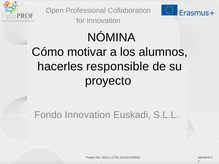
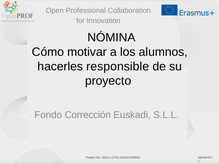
Fondo Innovation: Innovation -> Corrección (88, 115)
